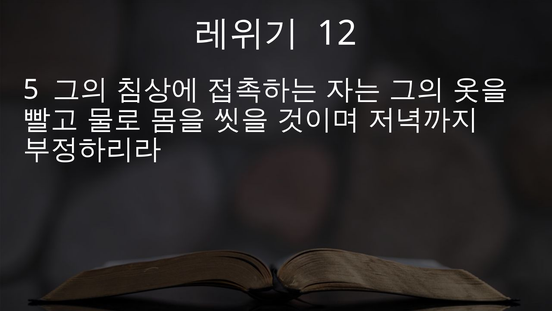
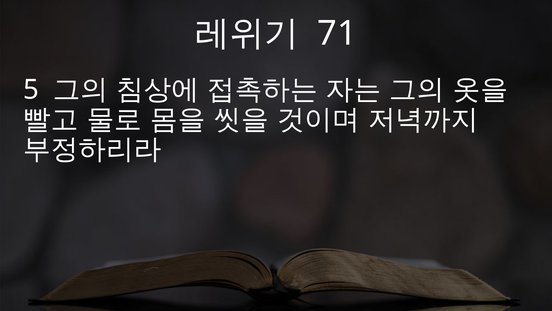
12: 12 -> 71 (337, 33)
